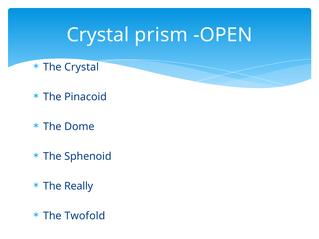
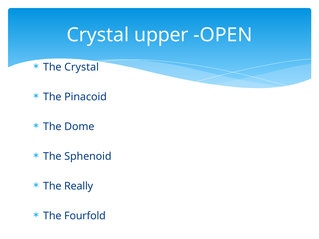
prism: prism -> upper (161, 35)
Twofold: Twofold -> Fourfold (85, 216)
